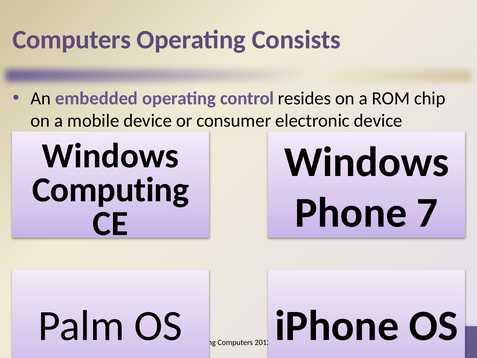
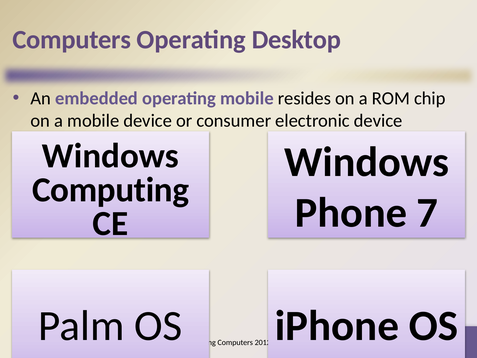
Consists: Consists -> Desktop (296, 40)
operating control: control -> mobile (247, 98)
